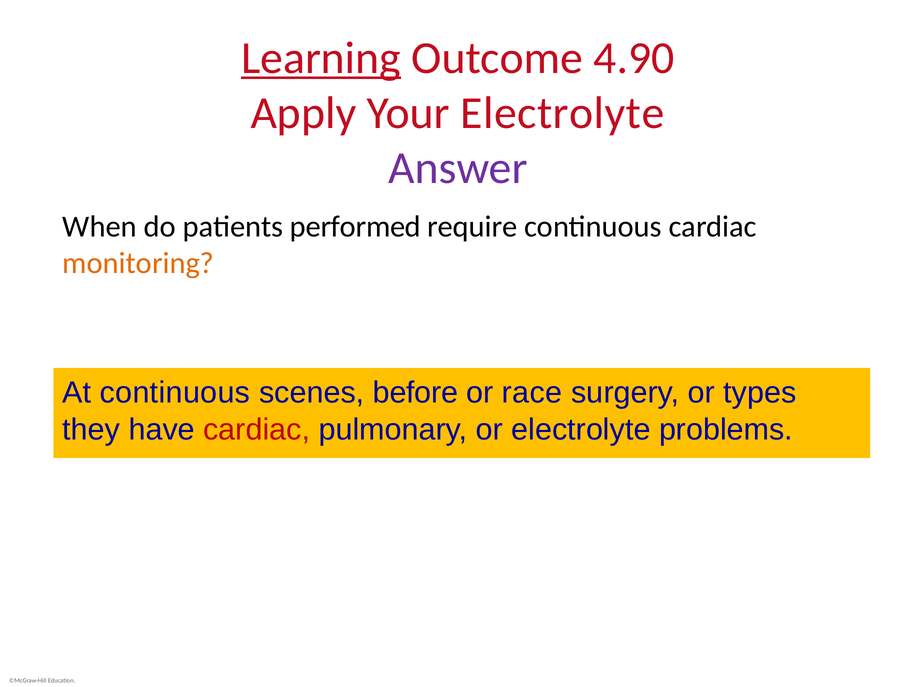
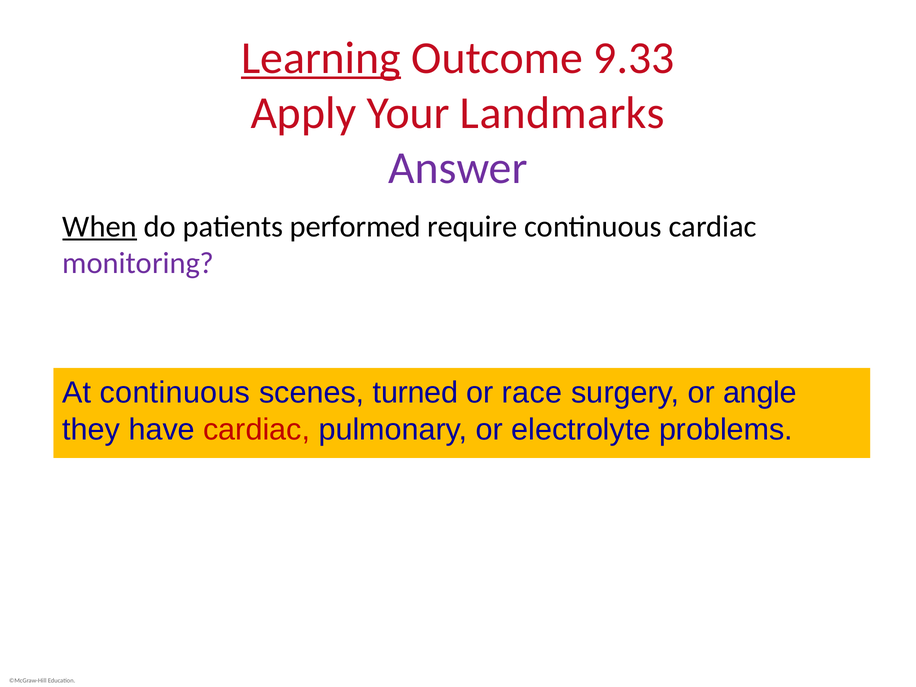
4.90: 4.90 -> 9.33 (634, 58)
Your Electrolyte: Electrolyte -> Landmarks (562, 113)
When underline: none -> present (100, 226)
monitoring colour: orange -> purple (138, 263)
before: before -> turned (415, 393)
types: types -> angle (760, 393)
